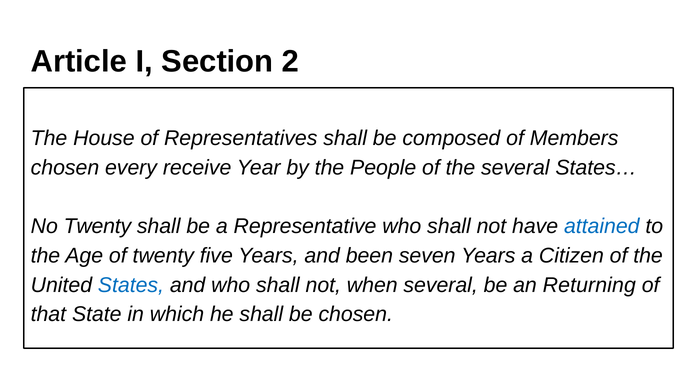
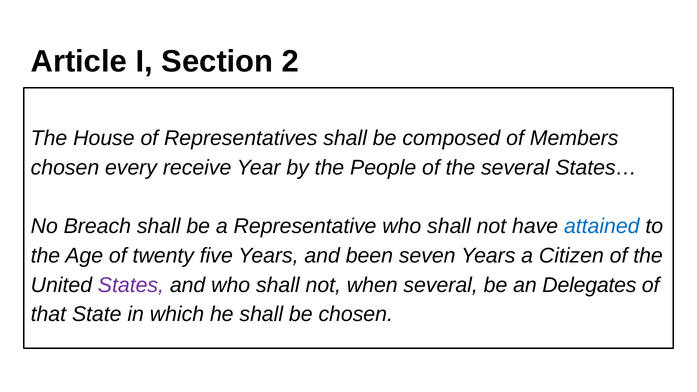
No Twenty: Twenty -> Breach (97, 226)
States colour: blue -> purple (131, 285)
Returning: Returning -> Delegates (589, 285)
